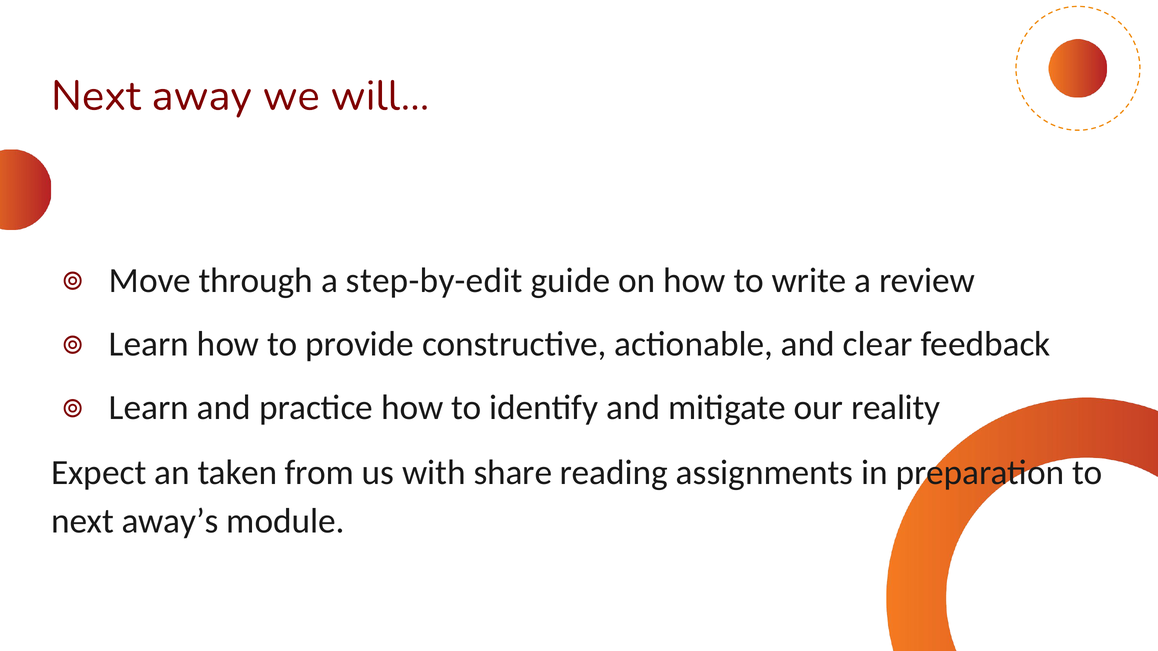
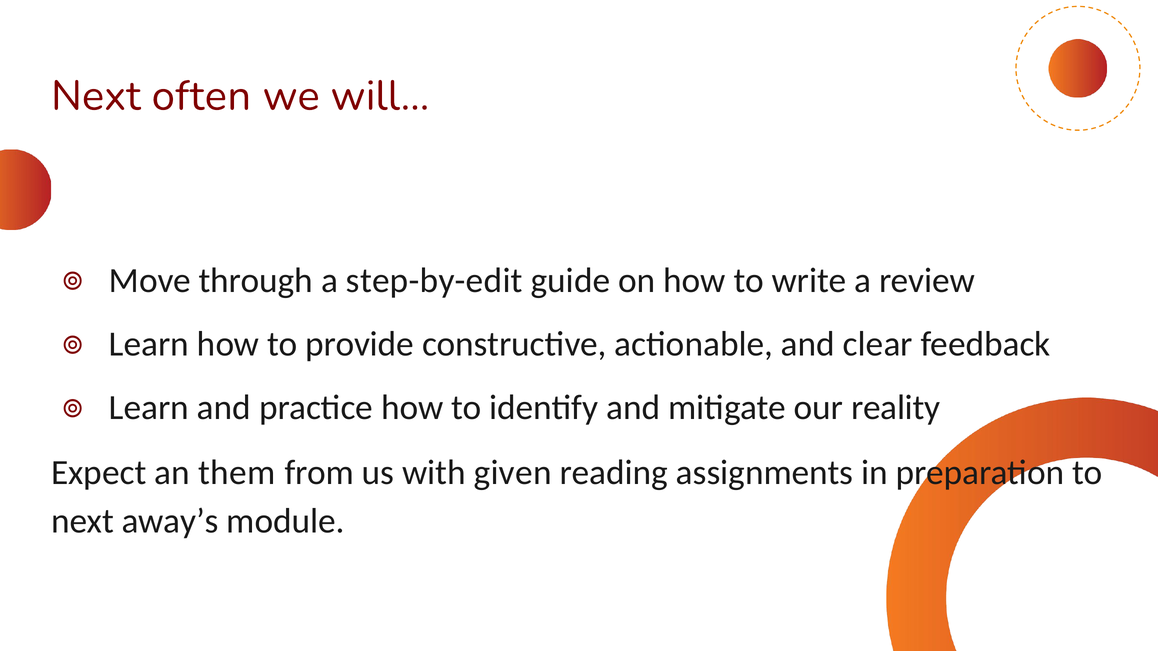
away: away -> often (201, 96)
taken: taken -> them (237, 473)
share: share -> given (513, 473)
